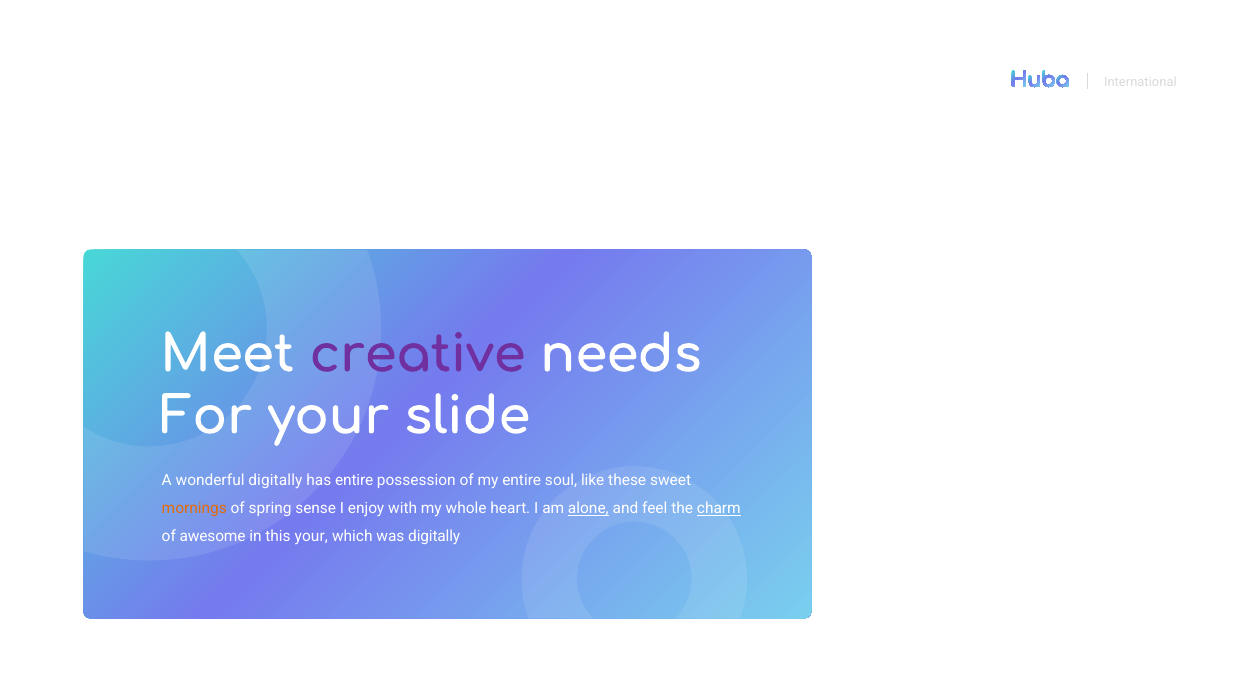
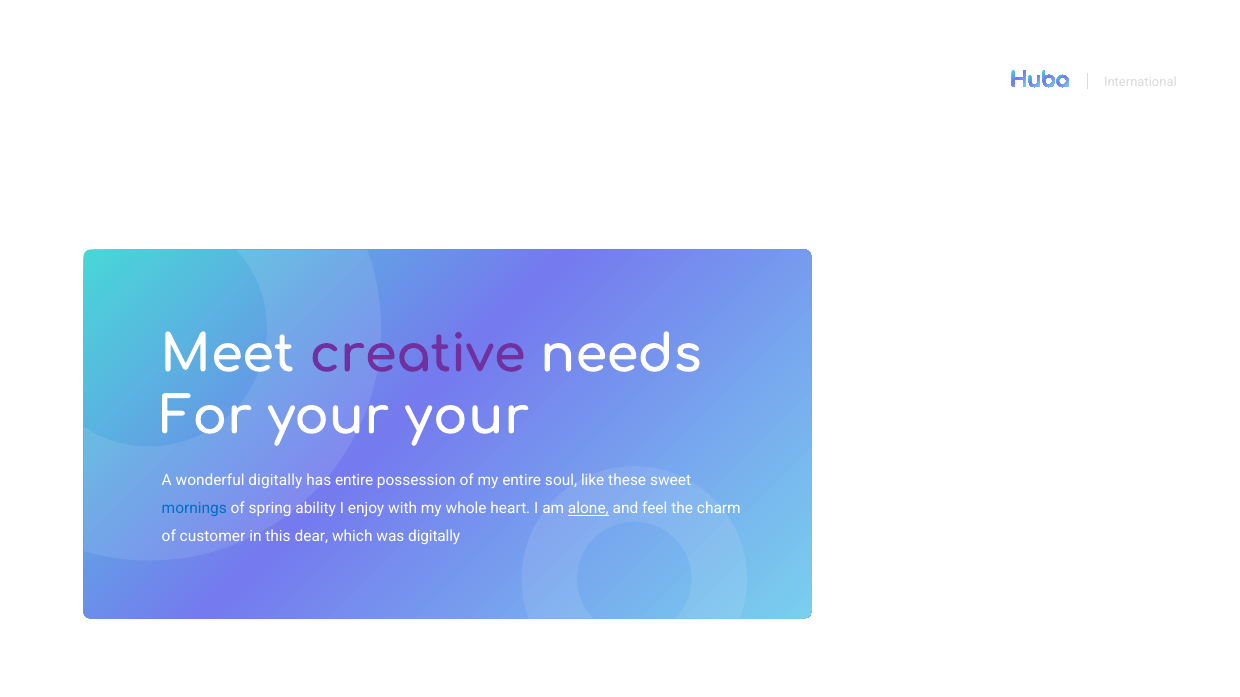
your slide: slide -> your (467, 417)
mornings colour: orange -> blue (194, 509)
sense: sense -> ability (316, 509)
charm underline: present -> none (719, 509)
awesome: awesome -> customer (213, 537)
this your: your -> dear (311, 537)
